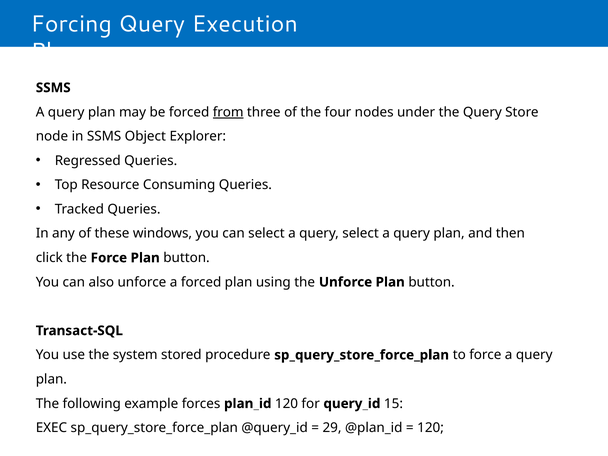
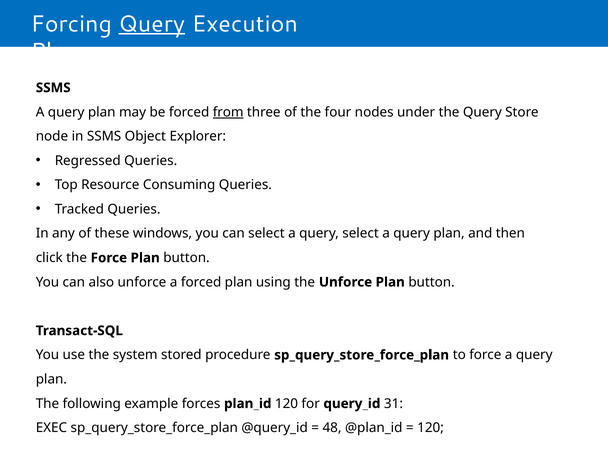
Query underline: none -> present (152, 24)
15: 15 -> 31 (394, 404)
29: 29 -> 48 (332, 428)
